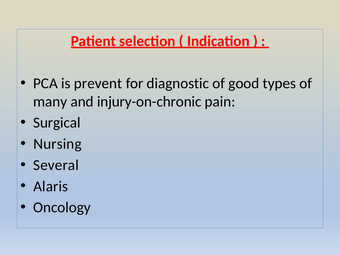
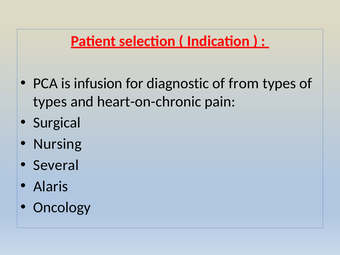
prevent: prevent -> infusion (98, 83)
good: good -> from (244, 83)
many: many -> types (50, 102)
injury-on-chronic: injury-on-chronic -> heart-on-chronic (149, 102)
